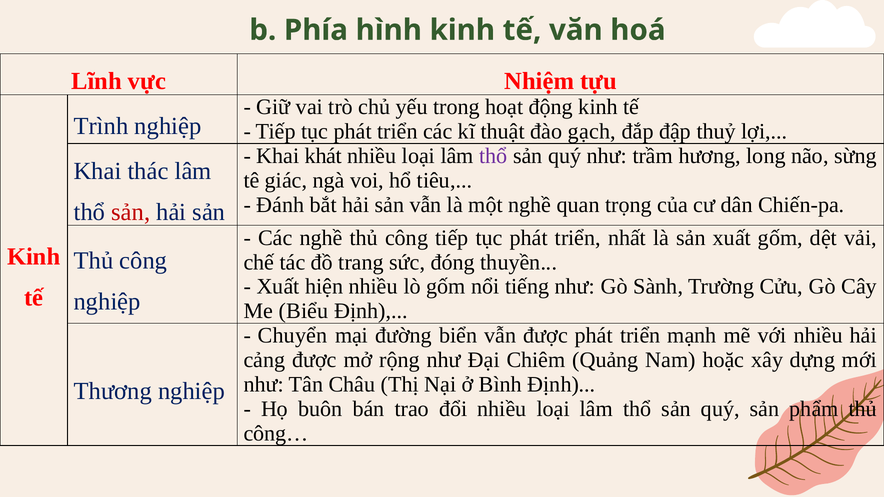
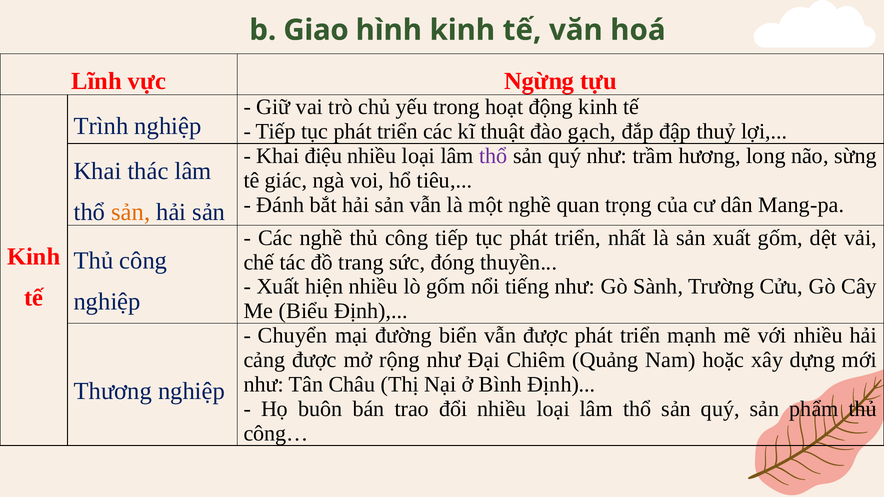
Phía: Phía -> Giao (316, 30)
Nhiệm: Nhiệm -> Ngừng (539, 81)
khát: khát -> điệu (323, 156)
Chiến-pa: Chiến-pa -> Mang-pa (801, 205)
sản colour: red -> orange (131, 212)
